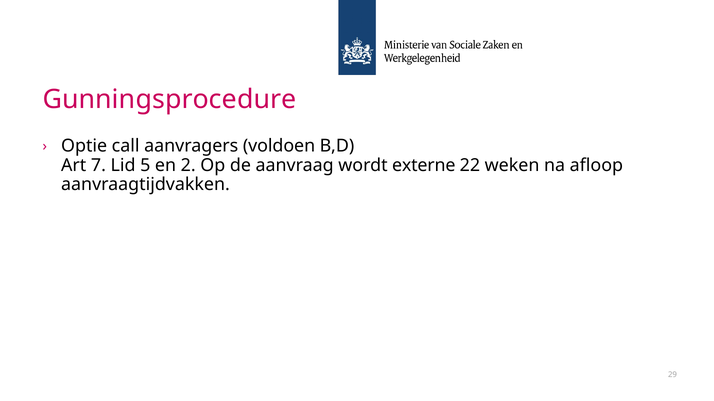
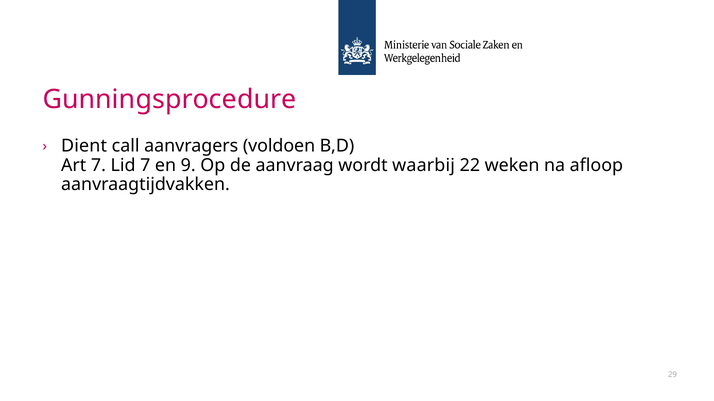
Optie: Optie -> Dient (84, 146)
Lid 5: 5 -> 7 (145, 166)
2: 2 -> 9 (188, 166)
externe: externe -> waarbij (424, 166)
